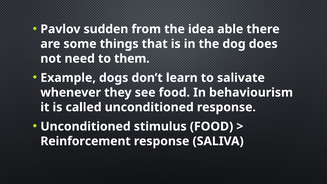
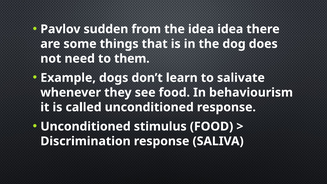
idea able: able -> idea (230, 29)
Reinforcement: Reinforcement -> Discrimination (85, 141)
